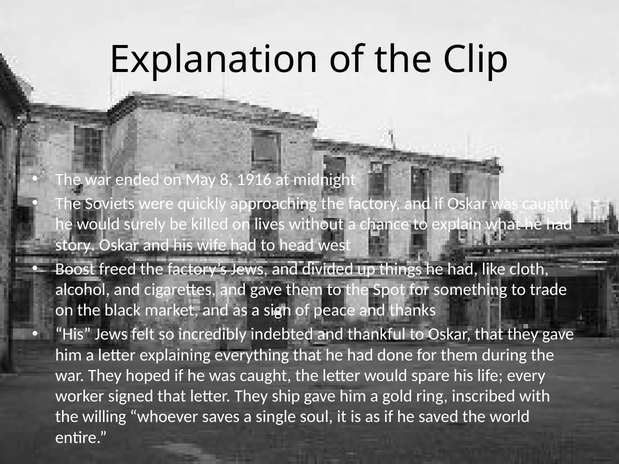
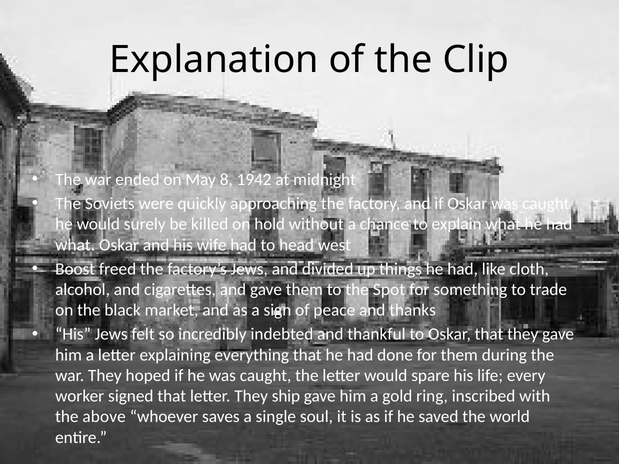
1916: 1916 -> 1942 (254, 180)
lives: lives -> hold (270, 224)
story: story -> what (75, 245)
willing: willing -> above (104, 417)
